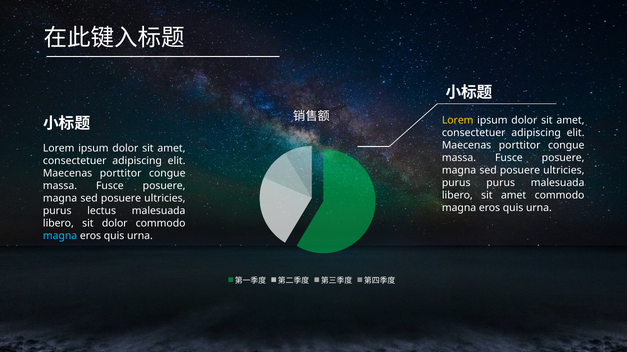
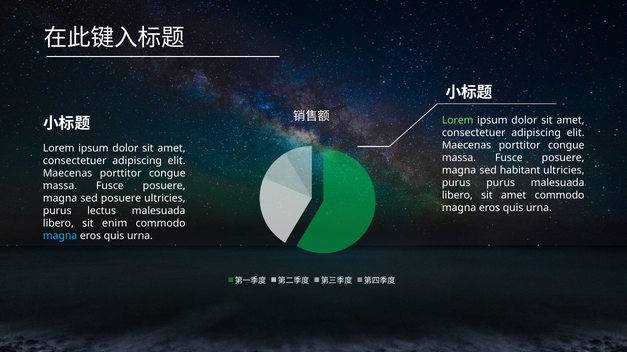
Lorem colour: yellow -> light green (458, 120)
posuere: posuere -> habitant (520, 171)
sit dolor: dolor -> enim (115, 224)
